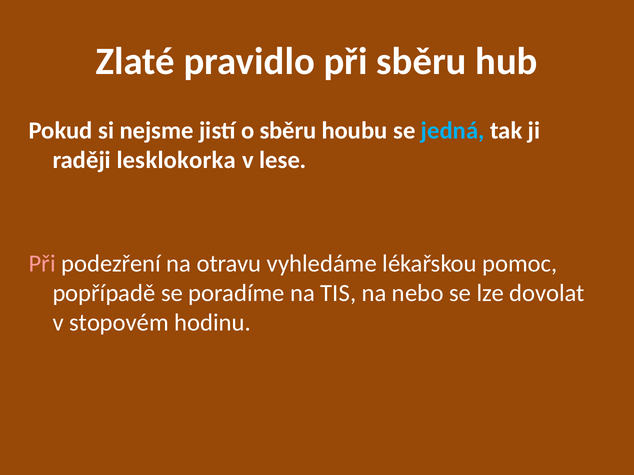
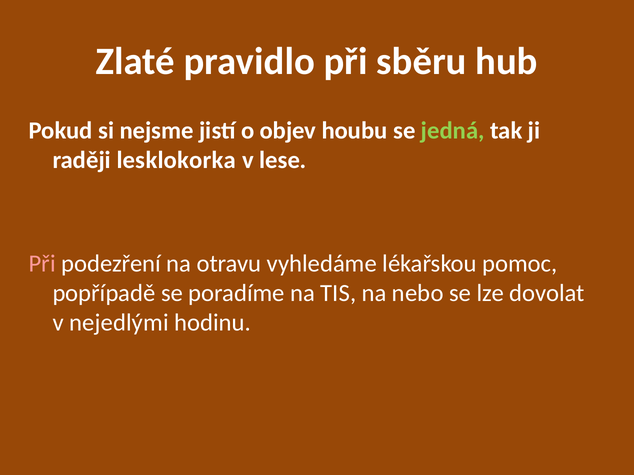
o sběru: sběru -> objev (288, 131)
jedná colour: light blue -> light green (453, 131)
stopovém: stopovém -> nejedlými (119, 323)
